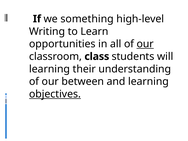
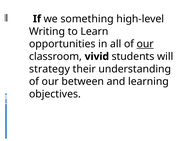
class: class -> vivid (97, 56)
learning: learning -> strategy (50, 69)
objectives underline: present -> none (55, 94)
